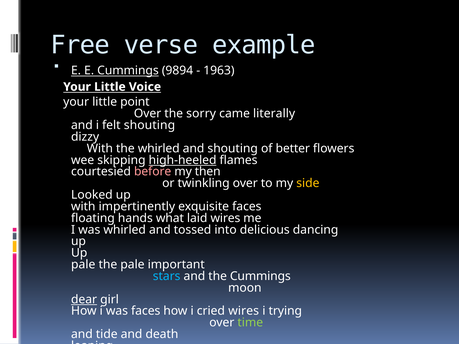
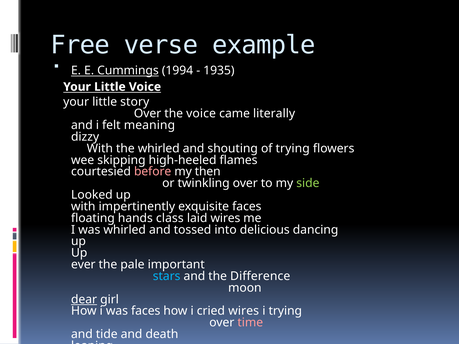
9894: 9894 -> 1994 (178, 71)
1963: 1963 -> 1935 (219, 71)
point: point -> story (135, 102)
the sorry: sorry -> voice (201, 114)
felt shouting: shouting -> meaning (149, 125)
of better: better -> trying (293, 149)
high-heeled underline: present -> none (183, 160)
side colour: yellow -> light green (308, 183)
what: what -> class (170, 218)
pale: pale -> ever (83, 265)
the Cummings: Cummings -> Difference (260, 276)
time colour: light green -> pink (250, 323)
